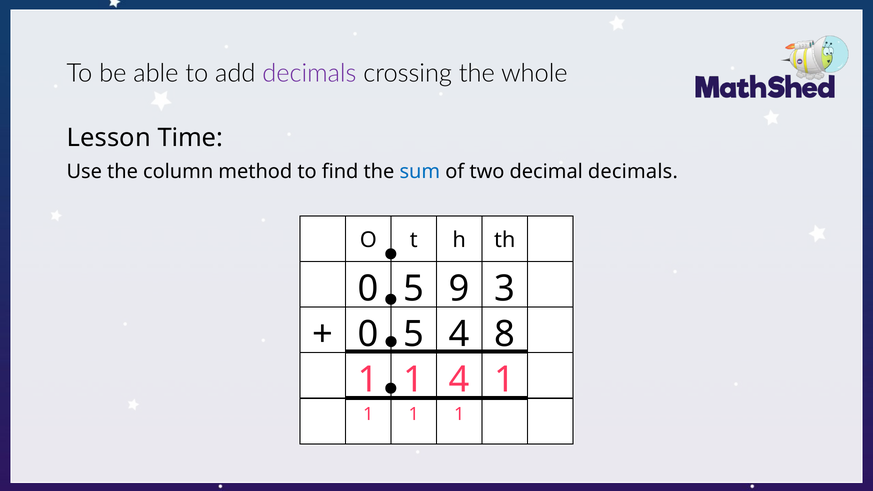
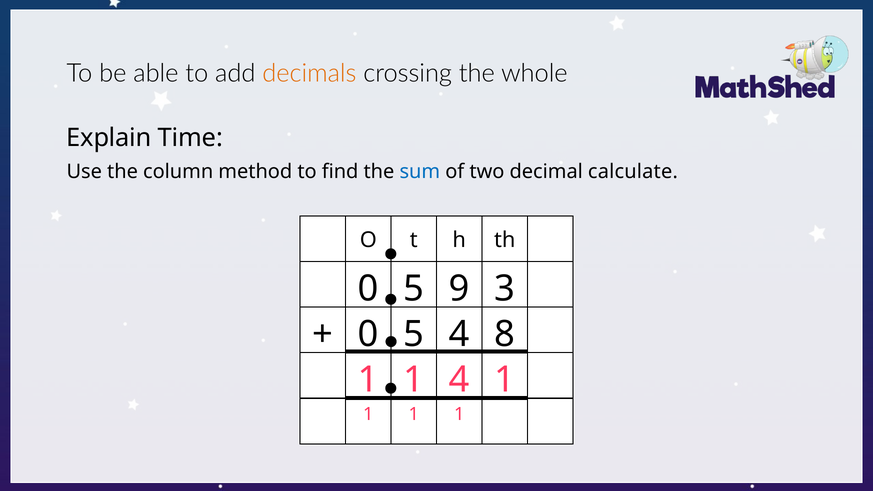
decimals colour: purple -> orange (309, 73)
Lesson: Lesson -> Explain (109, 138)
decimal decimals: decimals -> calculate (633, 172)
